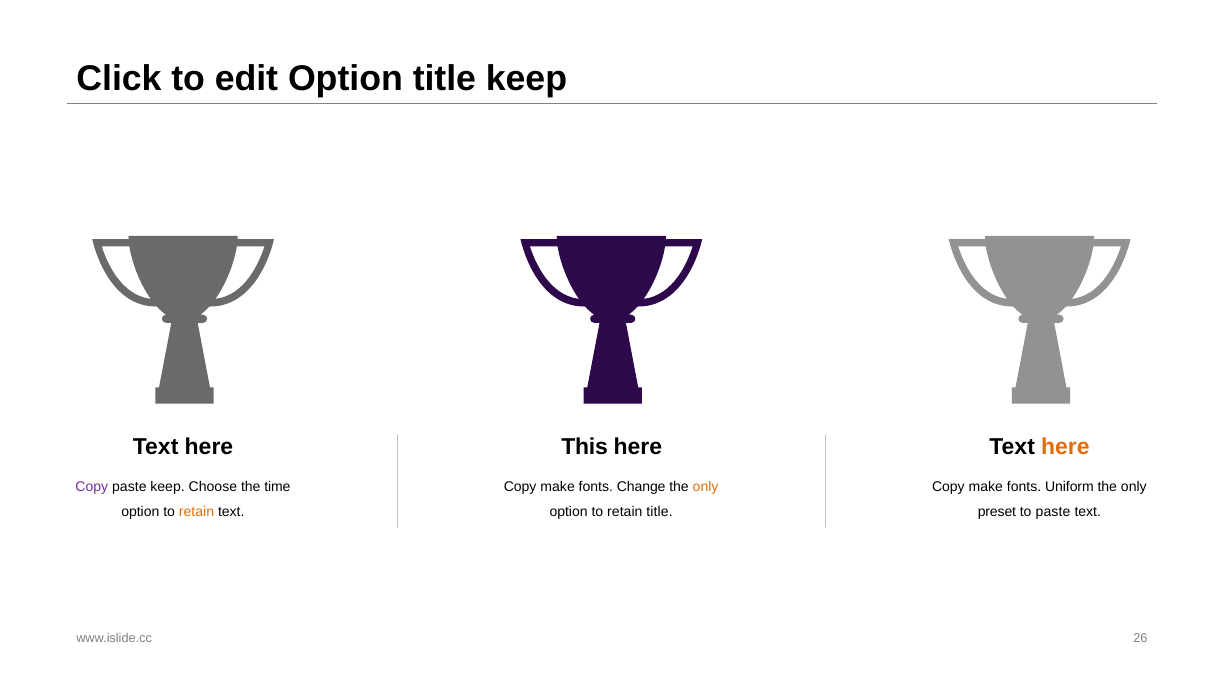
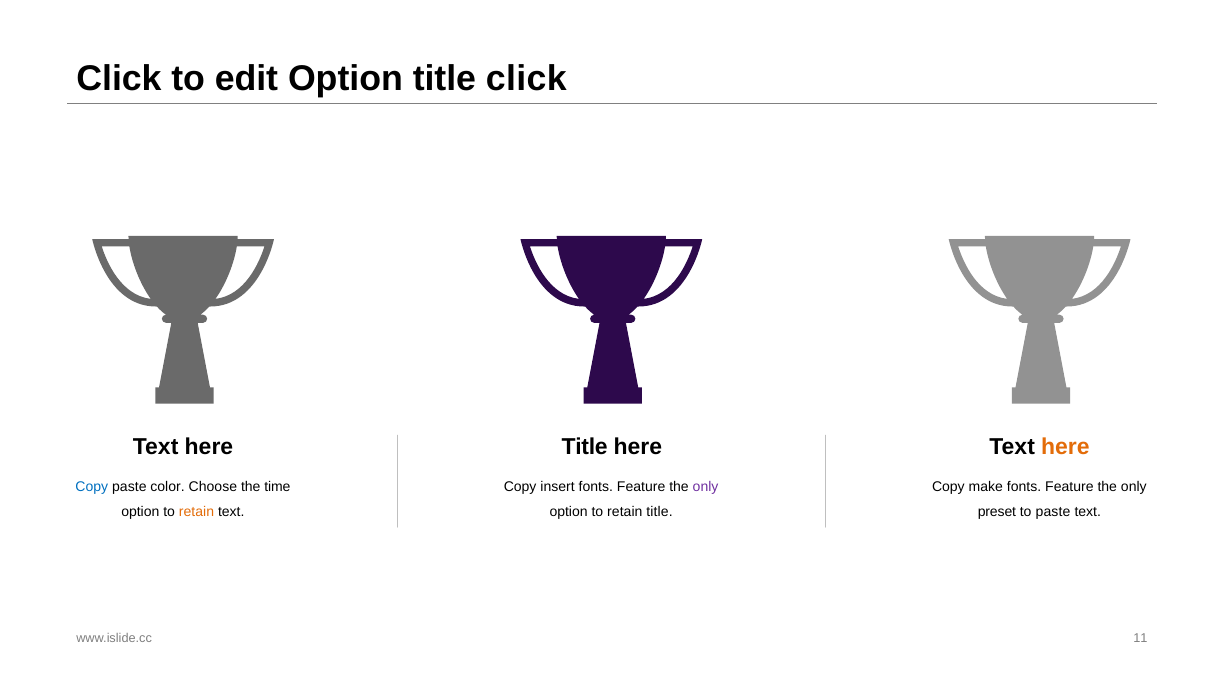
title keep: keep -> click (526, 79)
This: This -> Title (585, 447)
Copy colour: purple -> blue (92, 487)
paste keep: keep -> color (168, 487)
make: make -> insert (558, 487)
Change: Change -> Feature (641, 487)
only colour: orange -> purple (706, 487)
Uniform: Uniform -> Feature (1069, 487)
26: 26 -> 11 (1140, 638)
